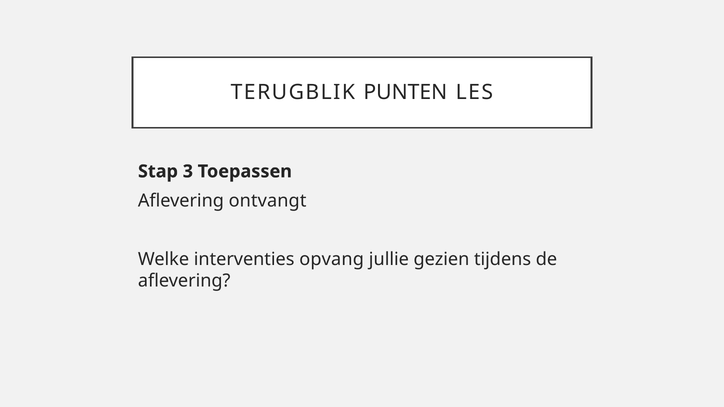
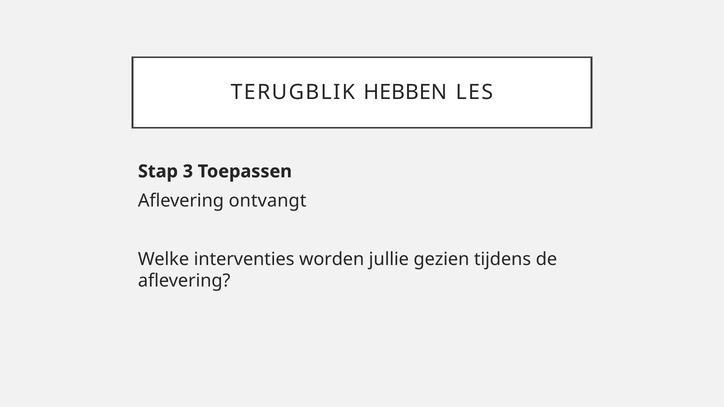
PUNTEN: PUNTEN -> HEBBEN (405, 92)
opvang: opvang -> worden (332, 259)
